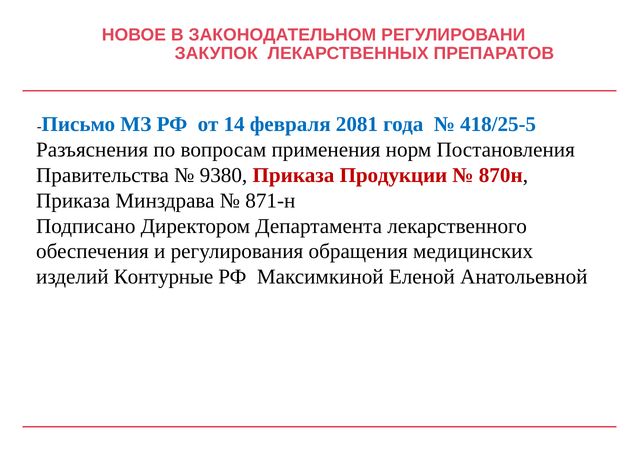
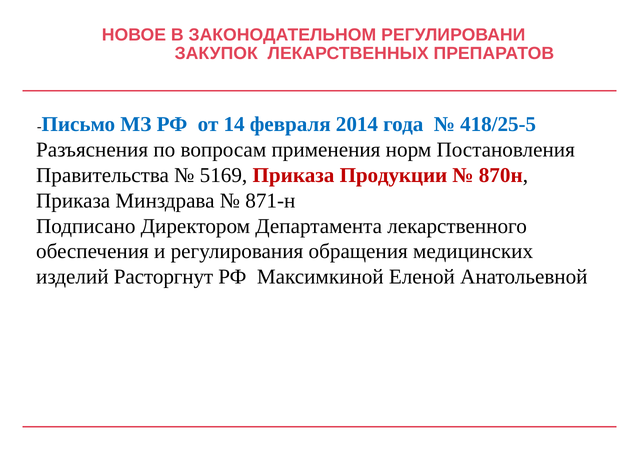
2081: 2081 -> 2014 (357, 125)
9380: 9380 -> 5169 (223, 175)
Контурные: Контурные -> Расторгнут (164, 277)
